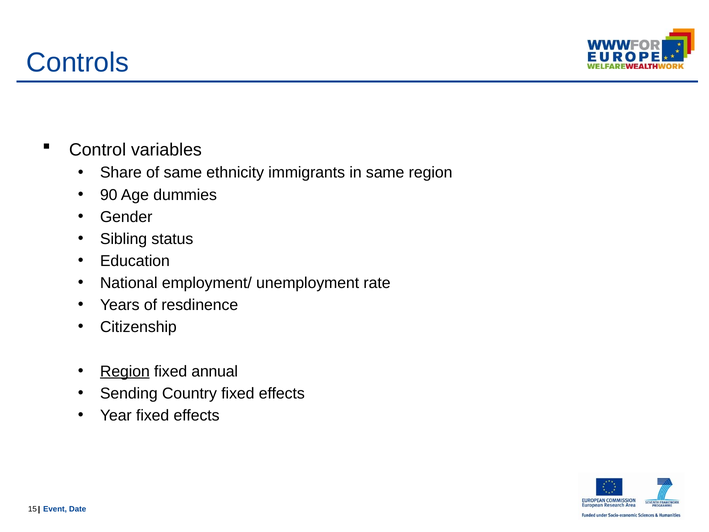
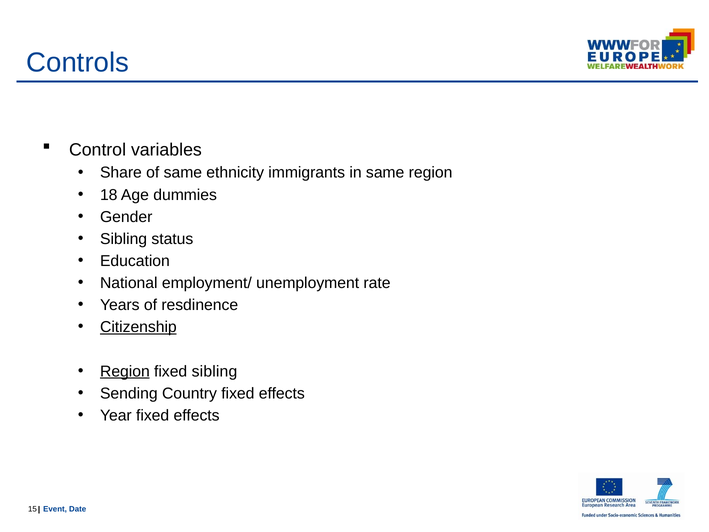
90: 90 -> 18 (109, 195)
Citizenship underline: none -> present (138, 327)
fixed annual: annual -> sibling (214, 371)
